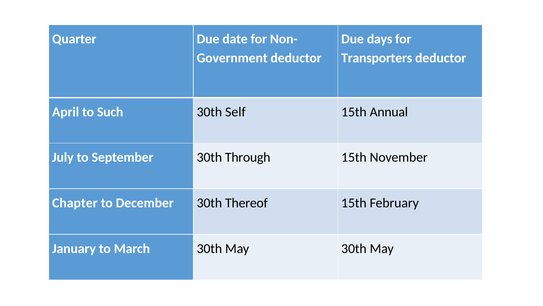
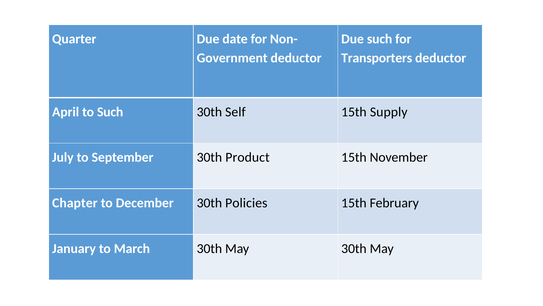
Due days: days -> such (380, 39)
Annual: Annual -> Supply (389, 112)
Through: Through -> Product (248, 157)
Thereof: Thereof -> Policies (246, 203)
